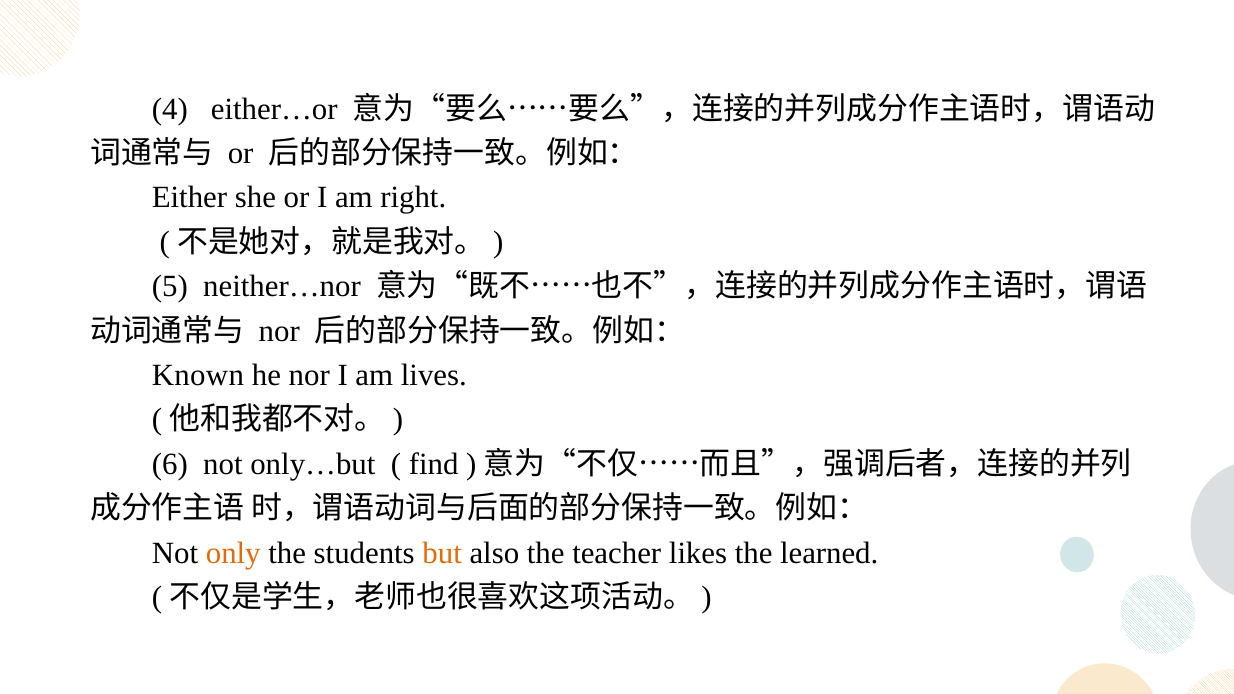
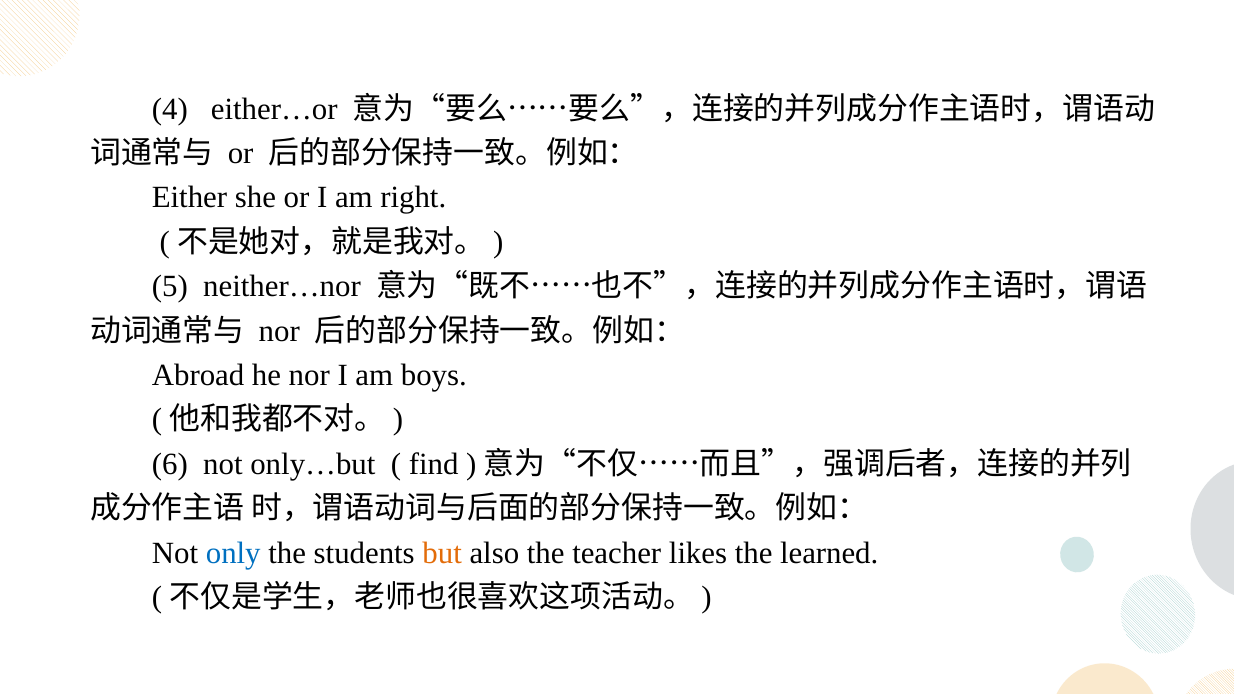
Known: Known -> Abroad (198, 375)
lives: lives -> boys (434, 375)
only colour: orange -> blue (233, 553)
